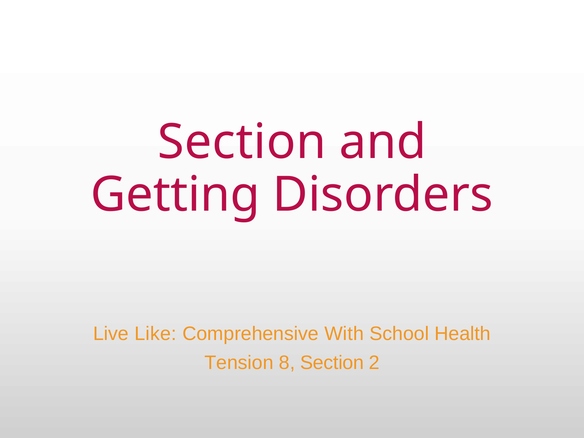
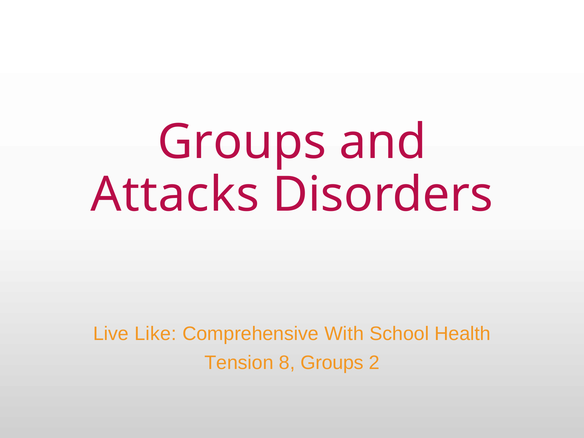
Section: Section -> Groups (242, 142)
Getting: Getting -> Attacks (175, 195)
8 Section: Section -> Groups (332, 363)
